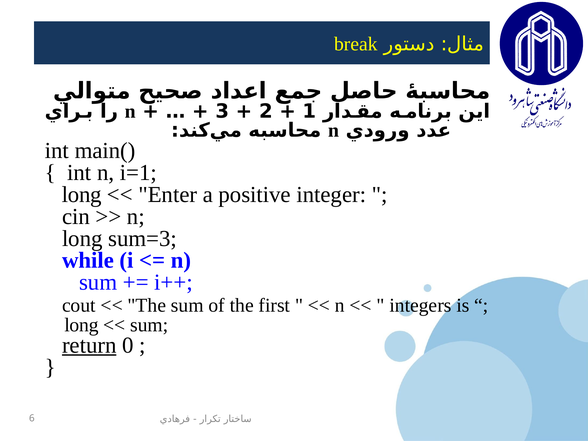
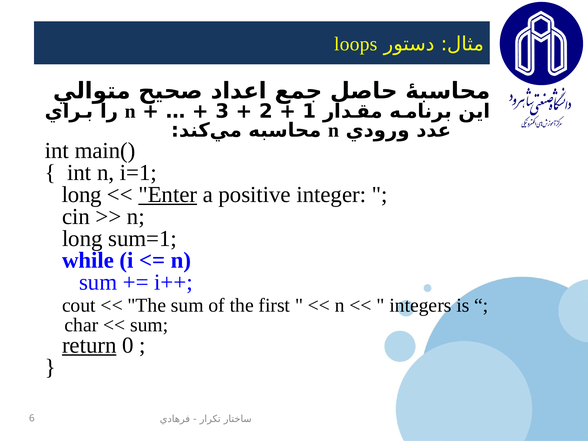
break: break -> loops (356, 44)
Enter underline: none -> present (168, 195)
sum=3: sum=3 -> sum=1 (143, 238)
long: long -> char (81, 325)
